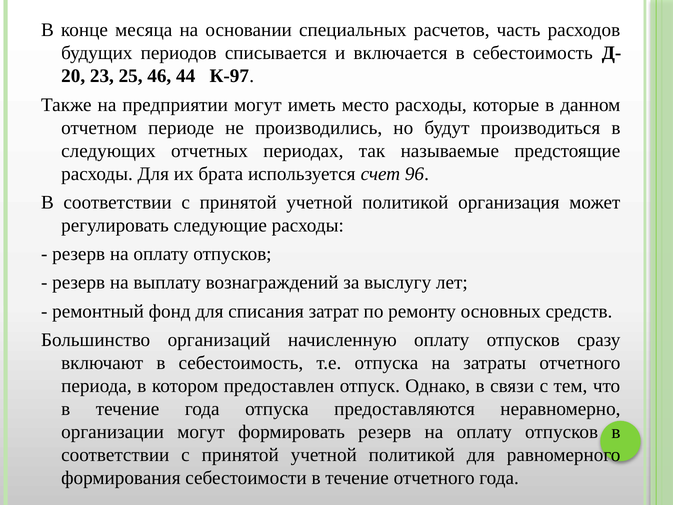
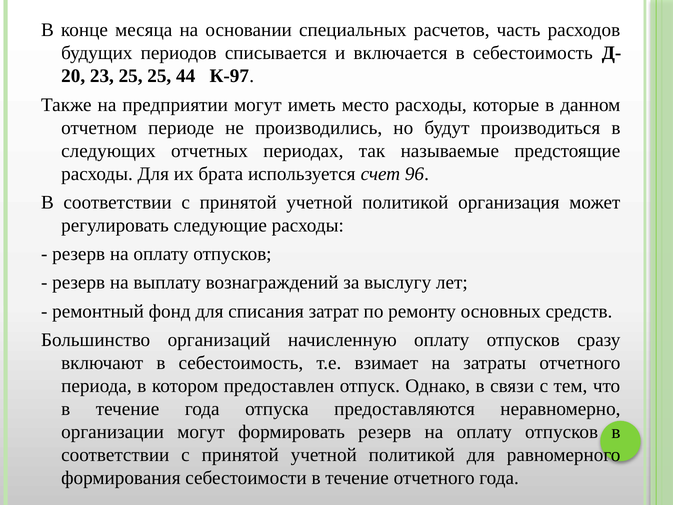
25 46: 46 -> 25 (159, 76)
т.е отпуска: отпуска -> взимает (386, 363)
